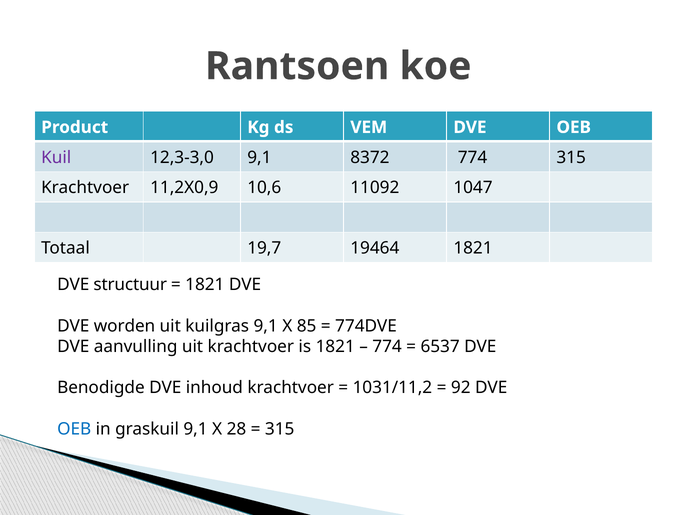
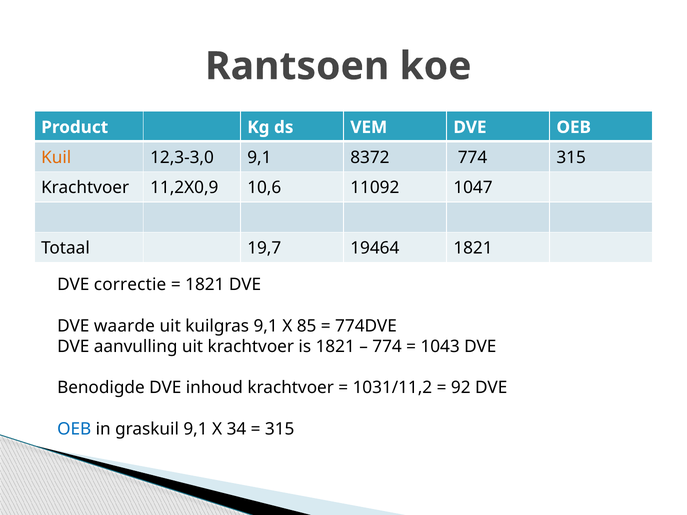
Kuil colour: purple -> orange (56, 158)
structuur: structuur -> correctie (130, 285)
worden: worden -> waarde (124, 326)
6537: 6537 -> 1043 (440, 347)
28: 28 -> 34 (236, 429)
